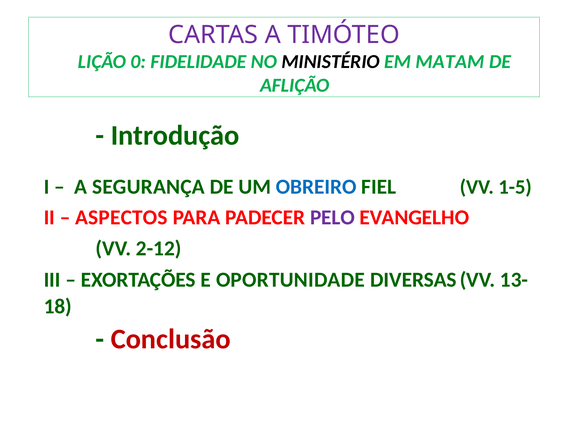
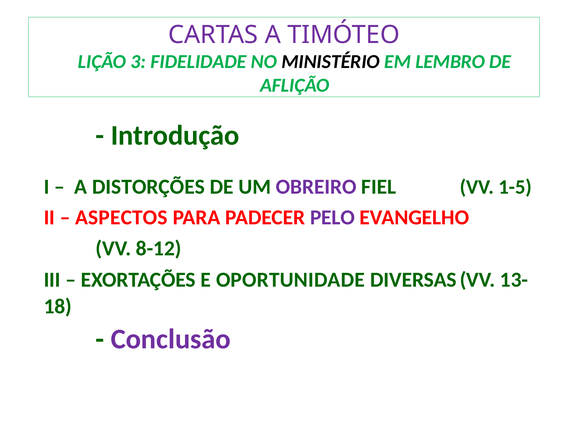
0: 0 -> 3 (138, 62)
MATAM: MATAM -> LEMBRO (450, 62)
SEGURANÇA: SEGURANÇA -> DISTORÇÕES (148, 187)
OBREIRO colour: blue -> purple (316, 187)
2-12: 2-12 -> 8-12 (159, 249)
Conclusão colour: red -> purple (171, 339)
